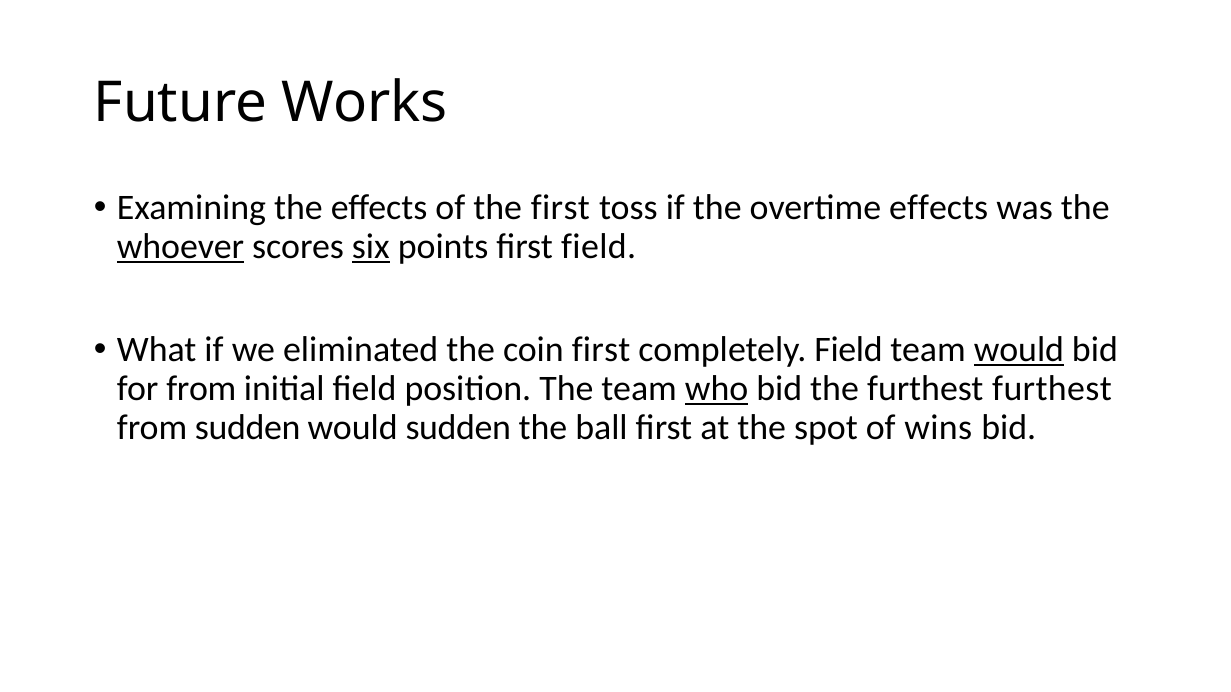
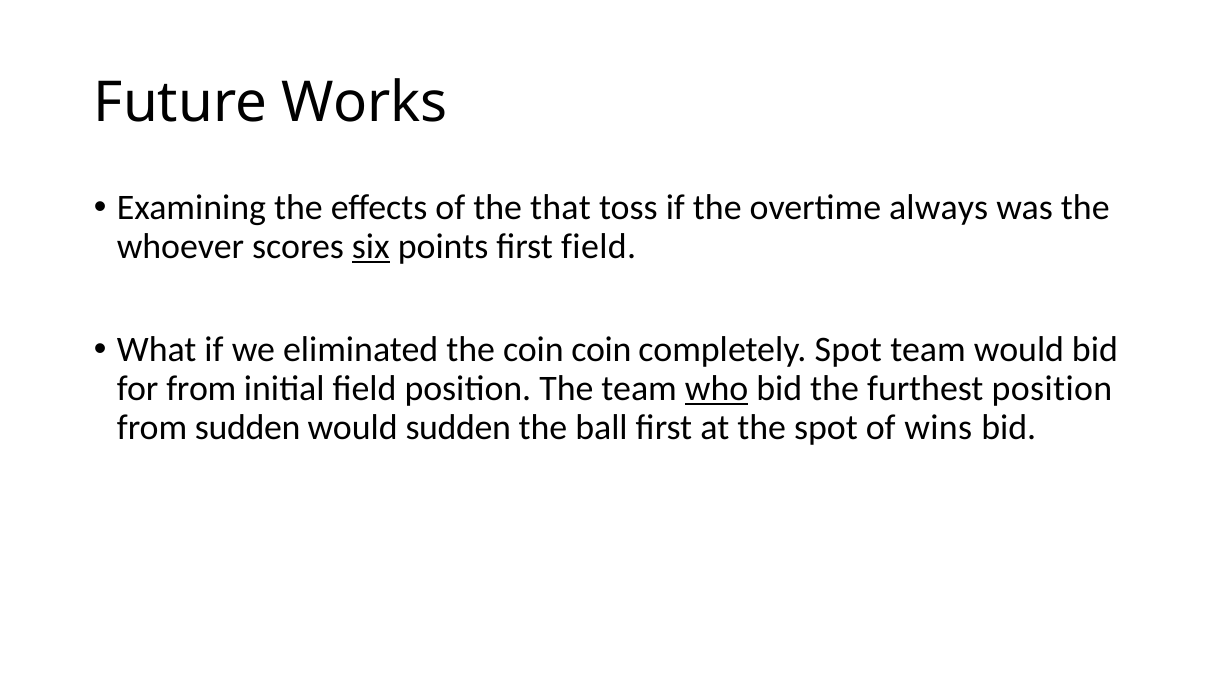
the first: first -> that (560, 208)
overtime effects: effects -> always (939, 208)
whoever underline: present -> none (181, 247)
coin first: first -> coin (601, 350)
completely Field: Field -> Spot (848, 350)
would underline: present -> none (1019, 350)
furthest furthest: furthest -> position (1052, 389)
